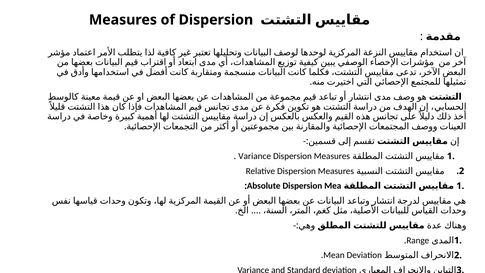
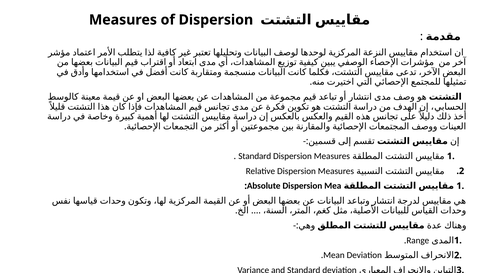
Variance: Variance -> Standard (255, 156)
